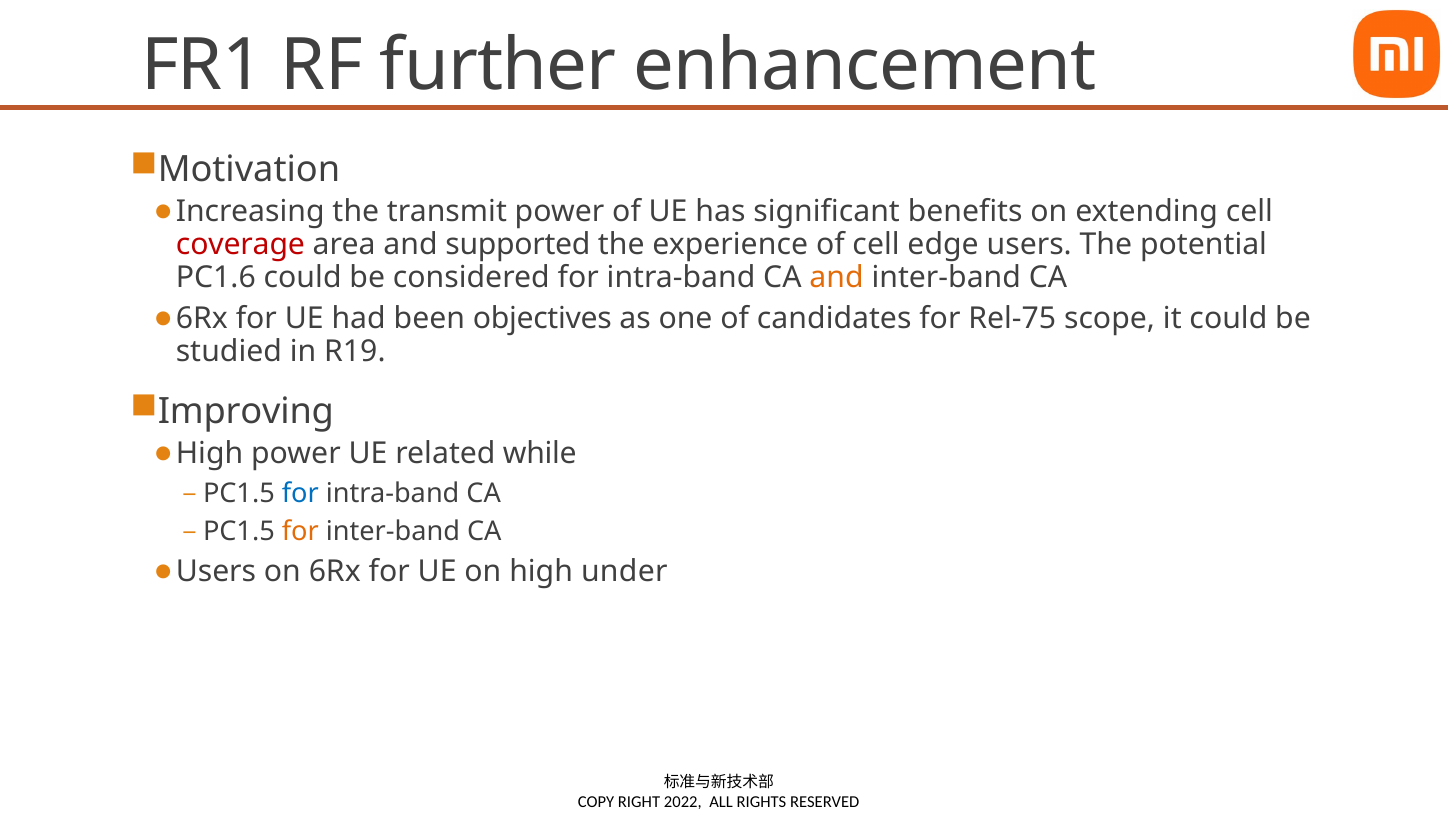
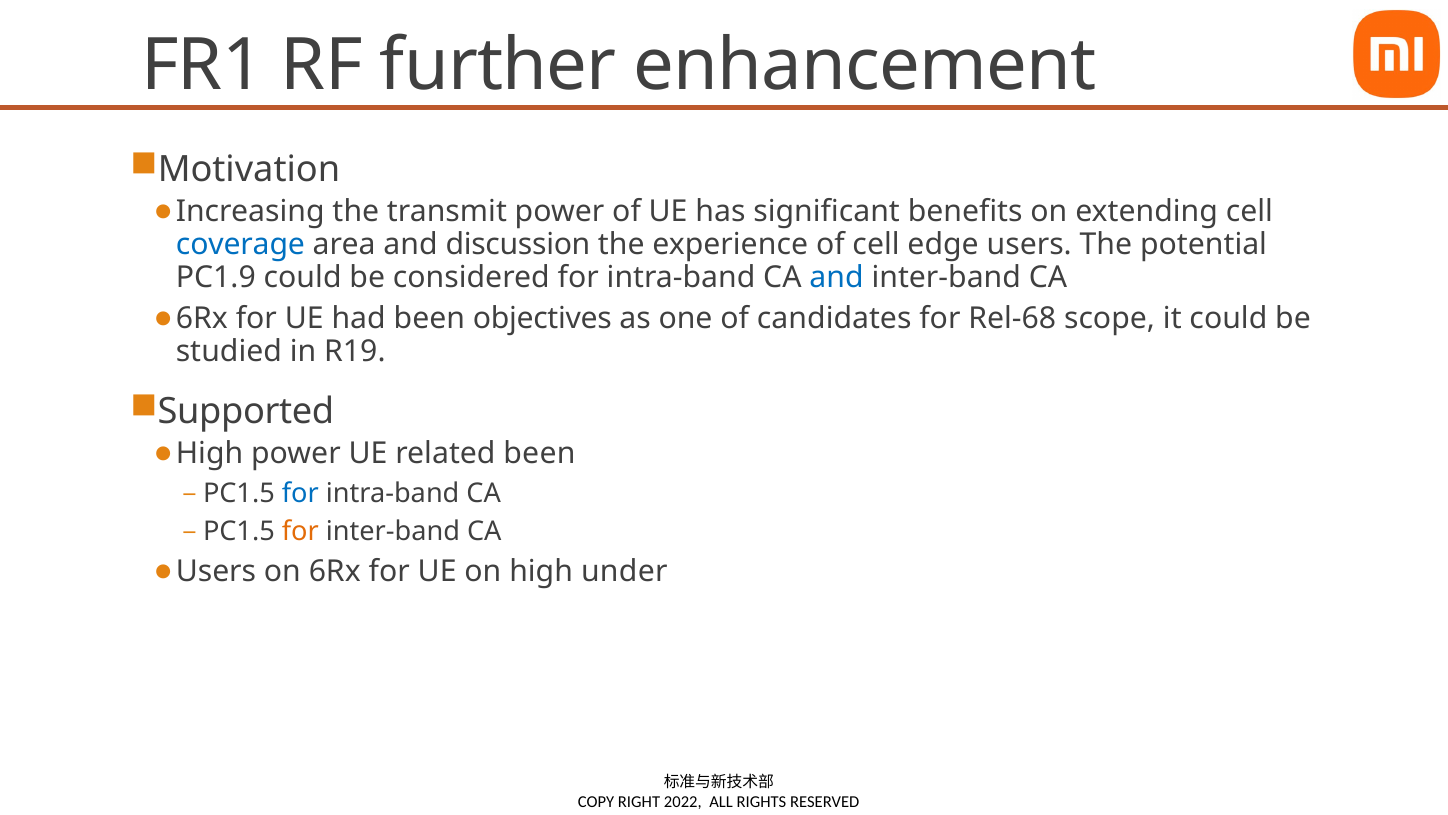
coverage colour: red -> blue (240, 244)
supported: supported -> discussion (518, 244)
PC1.6: PC1.6 -> PC1.9 (216, 277)
and colour: orange -> blue (837, 277)
Rel-75: Rel-75 -> Rel-68 (1012, 319)
Improving: Improving -> Supported (246, 411)
related while: while -> been (539, 453)
